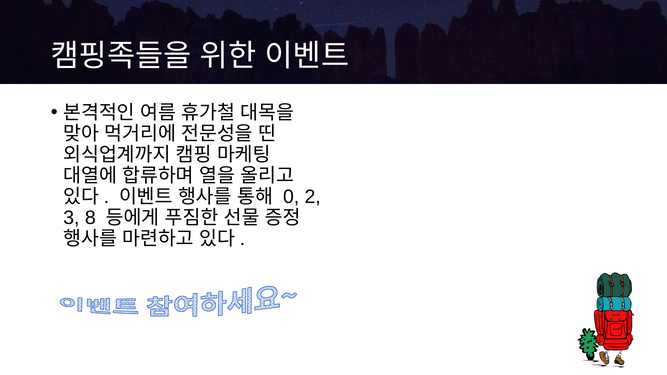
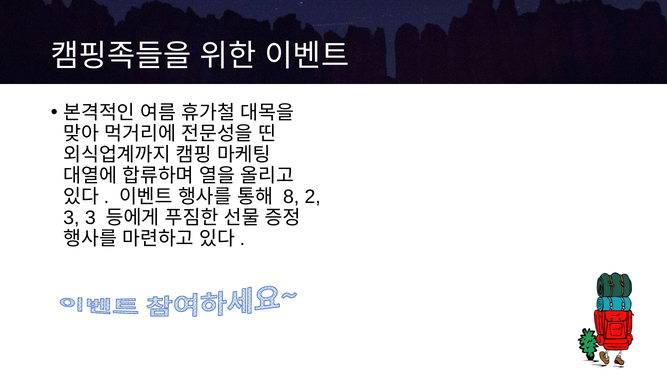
0: 0 -> 8 (291, 197)
3 8: 8 -> 3 (90, 218)
